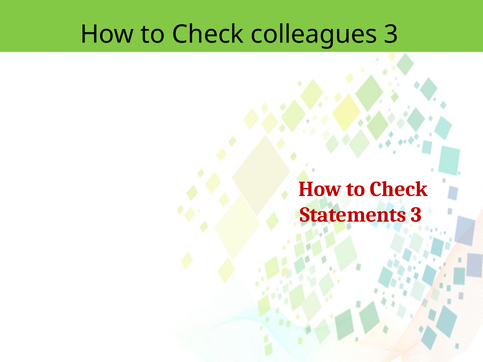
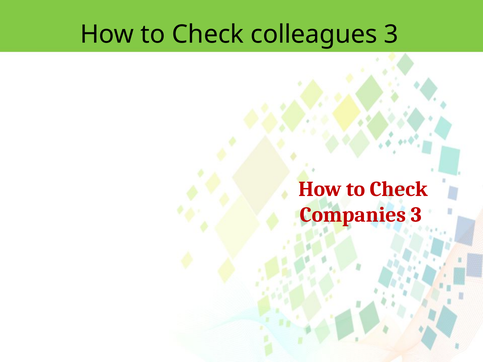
Statements: Statements -> Companies (353, 215)
